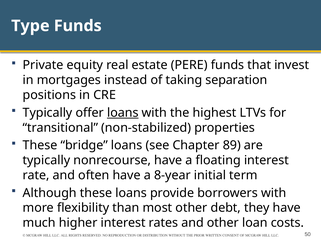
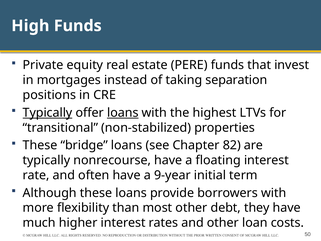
Type: Type -> High (30, 26)
Typically underline: none -> present (48, 113)
89: 89 -> 82 (232, 145)
8-year: 8-year -> 9-year (172, 175)
